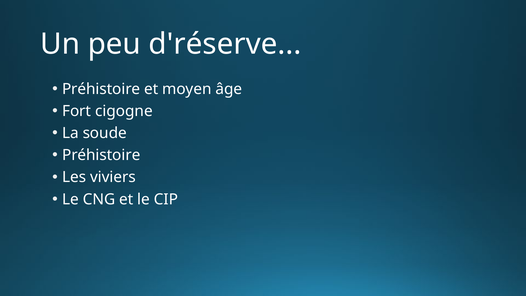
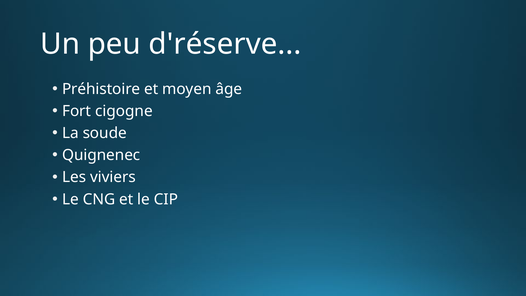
Préhistoire: Préhistoire -> Quignenec (101, 155)
